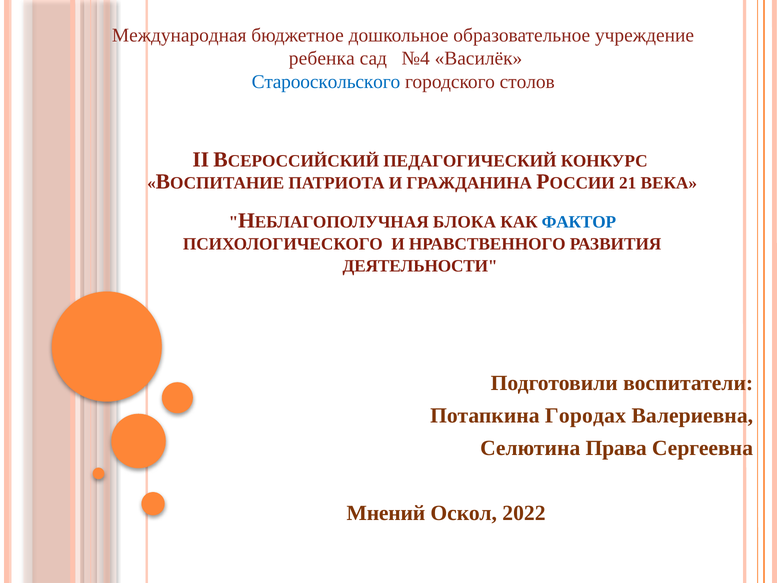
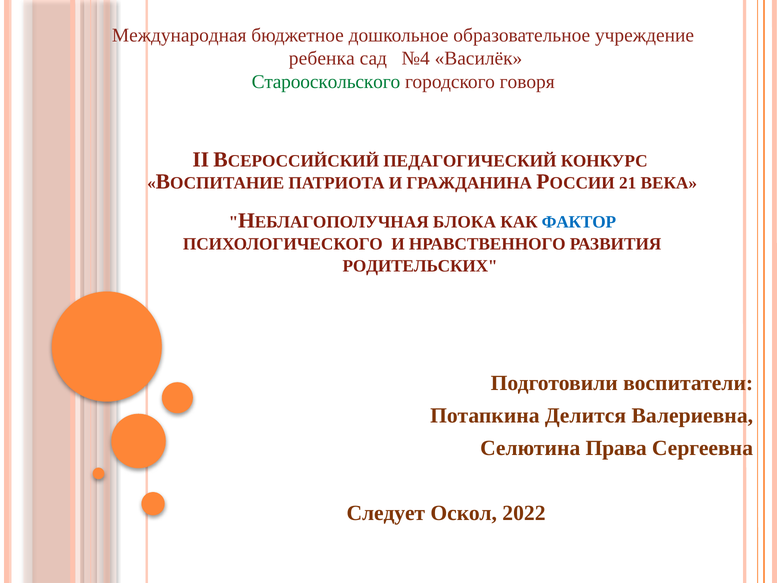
Старооскольского colour: blue -> green (326, 82)
столов: столов -> говоря (527, 82)
ДЕЯТЕЛЬНОСТИ: ДЕЯТЕЛЬНОСТИ -> РОДИТЕЛЬСКИХ (420, 266)
Городах: Городах -> Делится (586, 415)
Мнений: Мнений -> Следует (386, 513)
